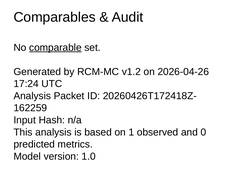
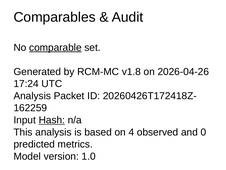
v1.2: v1.2 -> v1.8 (131, 72)
Hash underline: none -> present (52, 120)
1: 1 -> 4 (131, 132)
